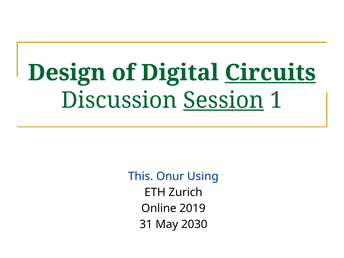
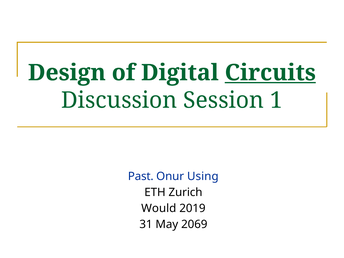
Session underline: present -> none (224, 100)
This: This -> Past (141, 176)
Online: Online -> Would (159, 208)
2030: 2030 -> 2069 (194, 224)
